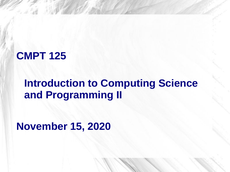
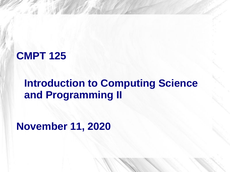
15: 15 -> 11 (78, 127)
